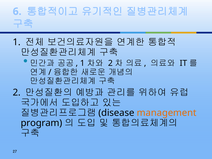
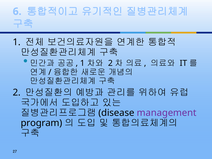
management colour: orange -> purple (167, 113)
